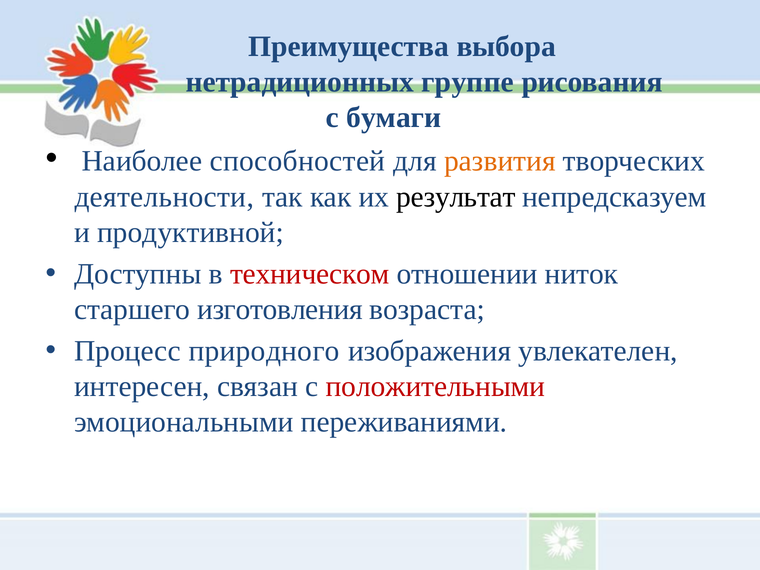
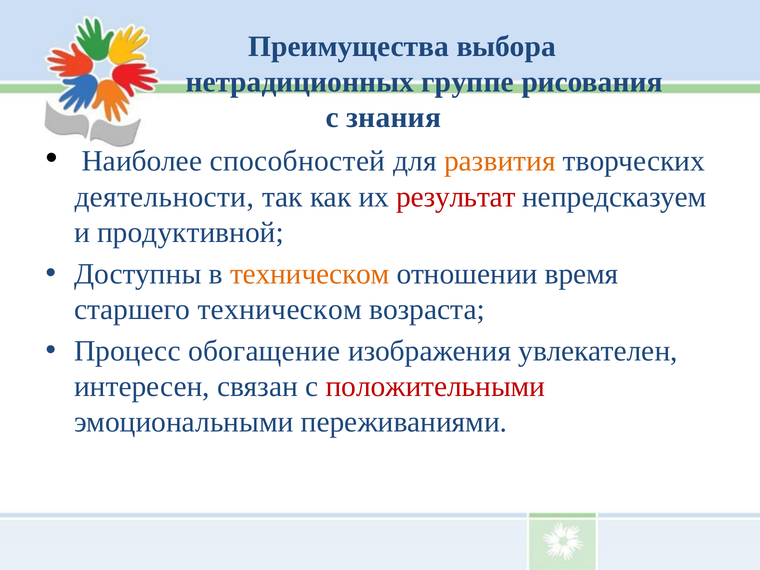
бумаги: бумаги -> знания (394, 117)
результат colour: black -> red (456, 197)
техническом colour: red -> orange (310, 274)
ниток: ниток -> время (582, 274)
старшего изготовления: изготовления -> техническом (280, 310)
природного: природного -> обогащение (264, 351)
